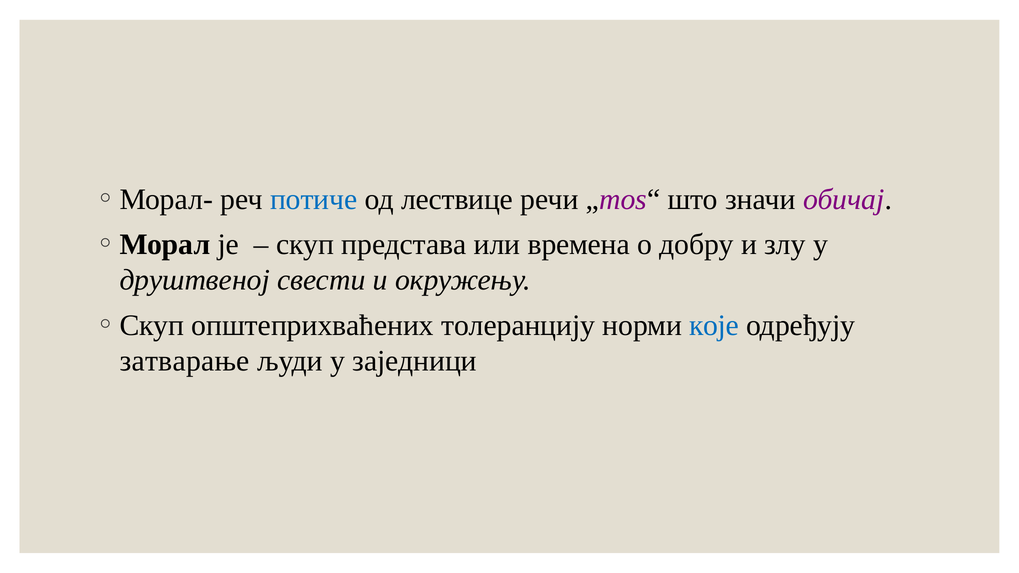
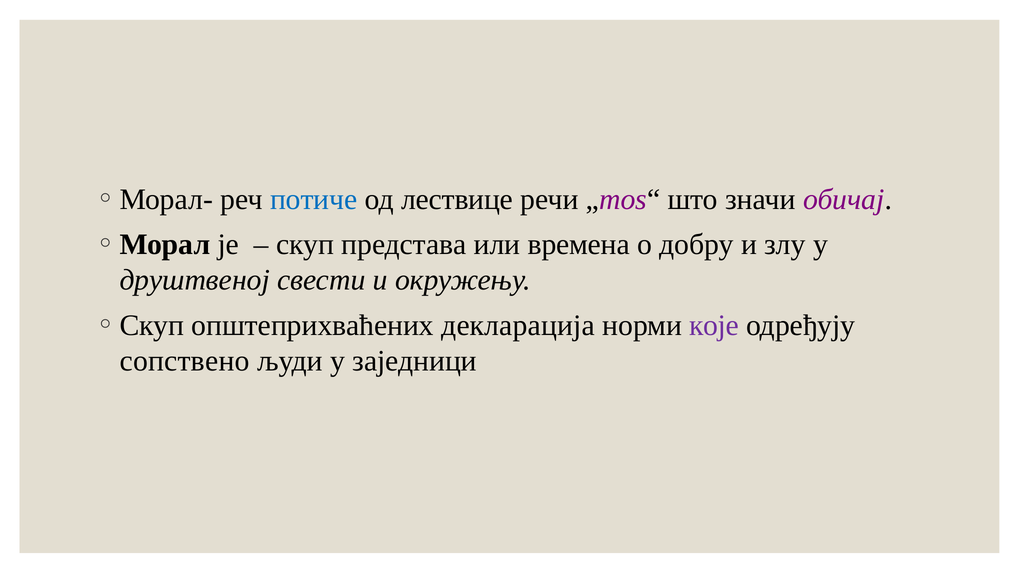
толеранцију: толеранцију -> декларација (518, 325)
које colour: blue -> purple (714, 325)
затварање: затварање -> сопствено (185, 361)
